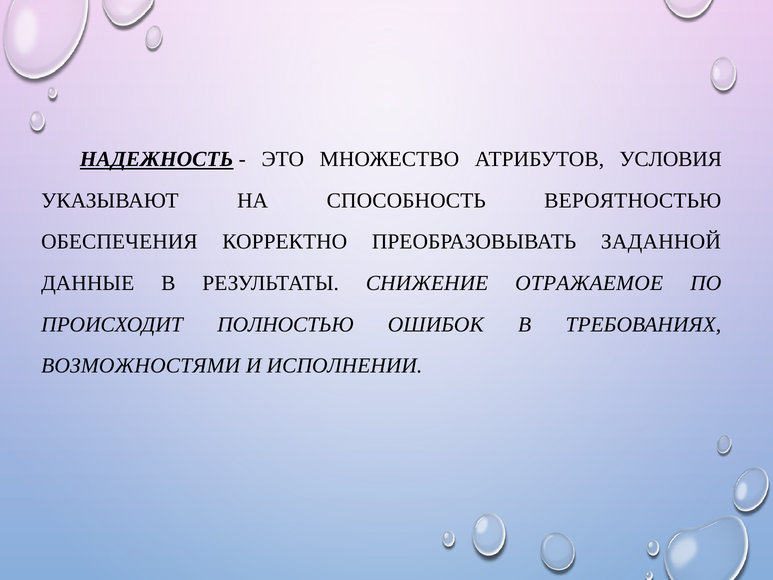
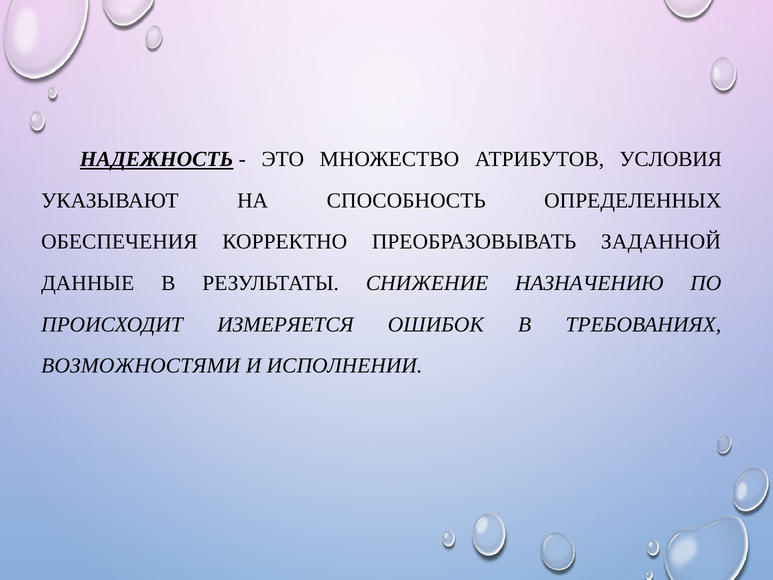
ВЕРОЯТНОСТЬЮ: ВЕРОЯТНОСТЬЮ -> ОПРЕДЕЛЕННЫХ (633, 201)
ОТРАЖАЕМОЕ: ОТРАЖАЕМОЕ -> НАЗНАЧЕНИЮ (589, 283)
ПОЛНОСТЬЮ: ПОЛНОСТЬЮ -> ИЗМЕРЯЕТСЯ (285, 324)
